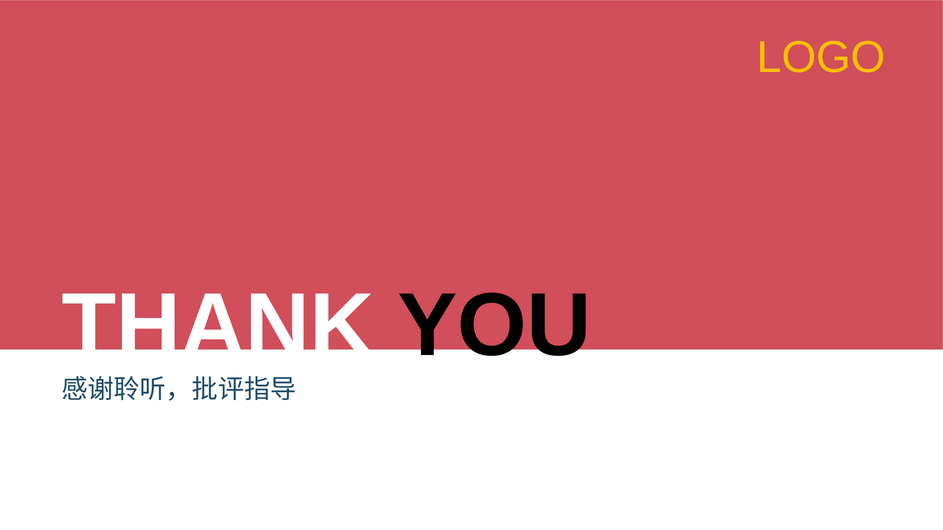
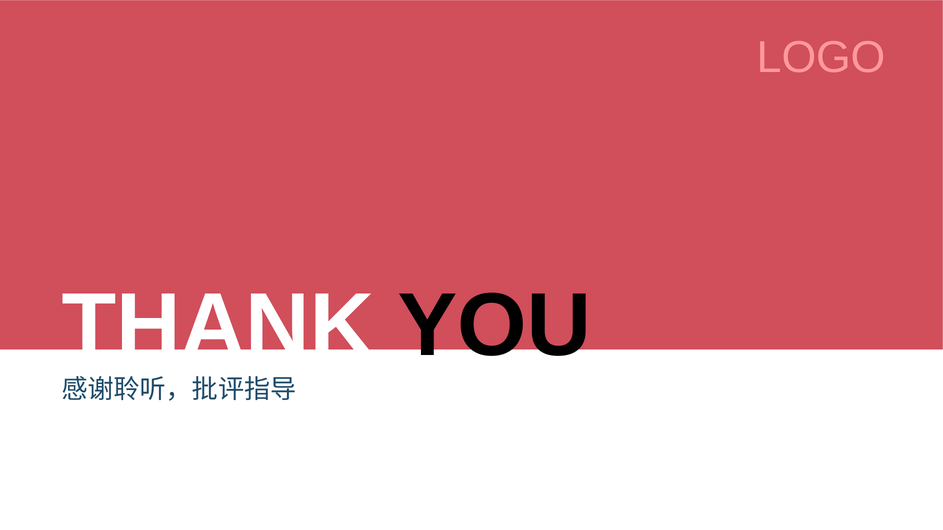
LOGO colour: yellow -> pink (821, 57)
